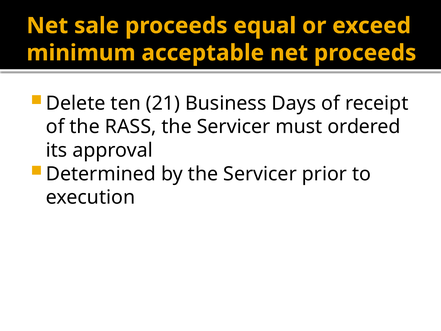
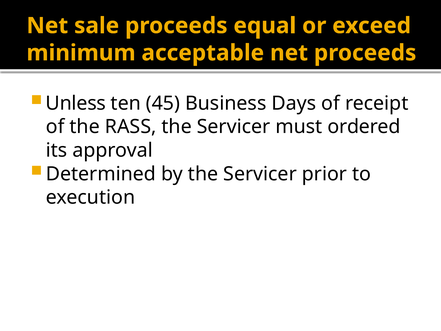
Delete: Delete -> Unless (76, 103)
21: 21 -> 45 (163, 103)
